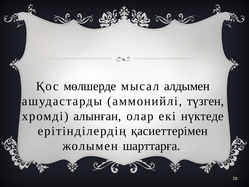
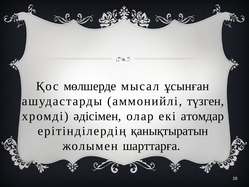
алдымен: алдымен -> ұсынған (187, 86)
алынған: алынған -> әдісімен (97, 116)
нүктеде: нүктеде -> атомдар (202, 116)
қасиеттерімен: қасиеттерімен -> қанықтыратын (170, 131)
